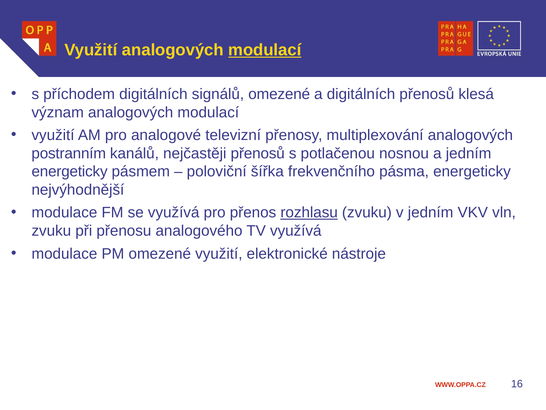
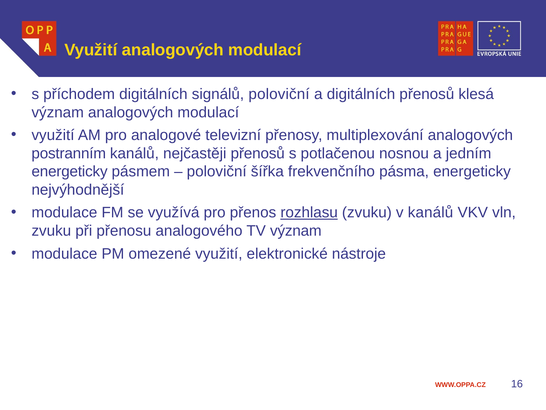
modulací underline: present -> none (265, 50)
signálů omezené: omezené -> poloviční (279, 94)
v jedním: jedním -> kanálů (431, 212)
TV využívá: využívá -> význam (296, 231)
